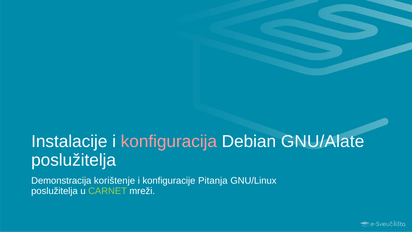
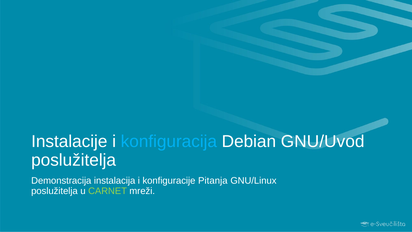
konfiguracija colour: pink -> light blue (169, 141)
GNU/Alate: GNU/Alate -> GNU/Uvod (323, 141)
korištenje: korištenje -> instalacija (115, 181)
